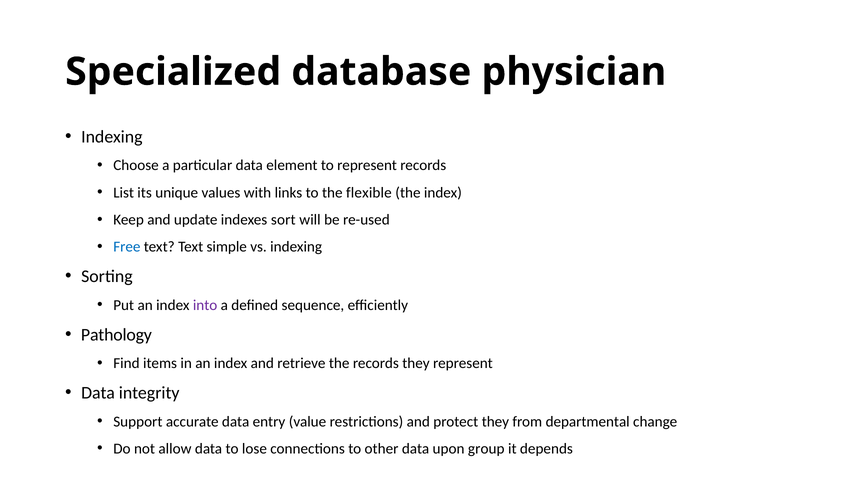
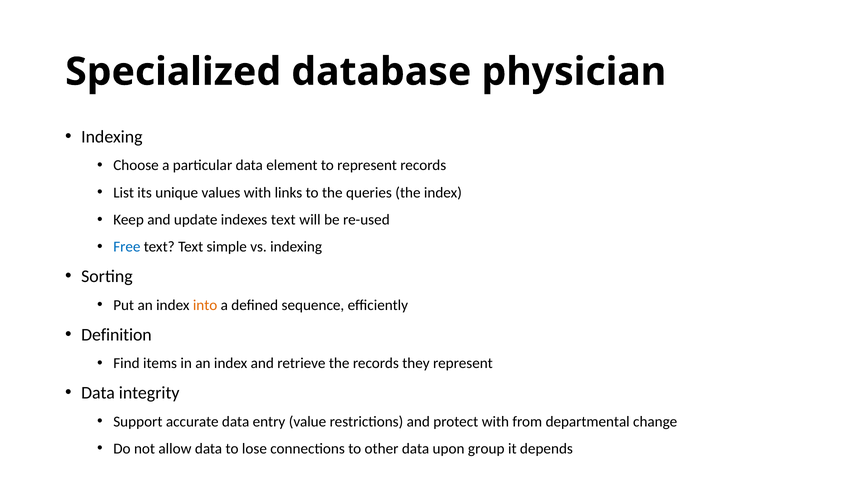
flexible: flexible -> queries (369, 193)
indexes sort: sort -> text (283, 220)
into colour: purple -> orange (205, 305)
Pathology: Pathology -> Definition (116, 335)
protect they: they -> with (495, 421)
